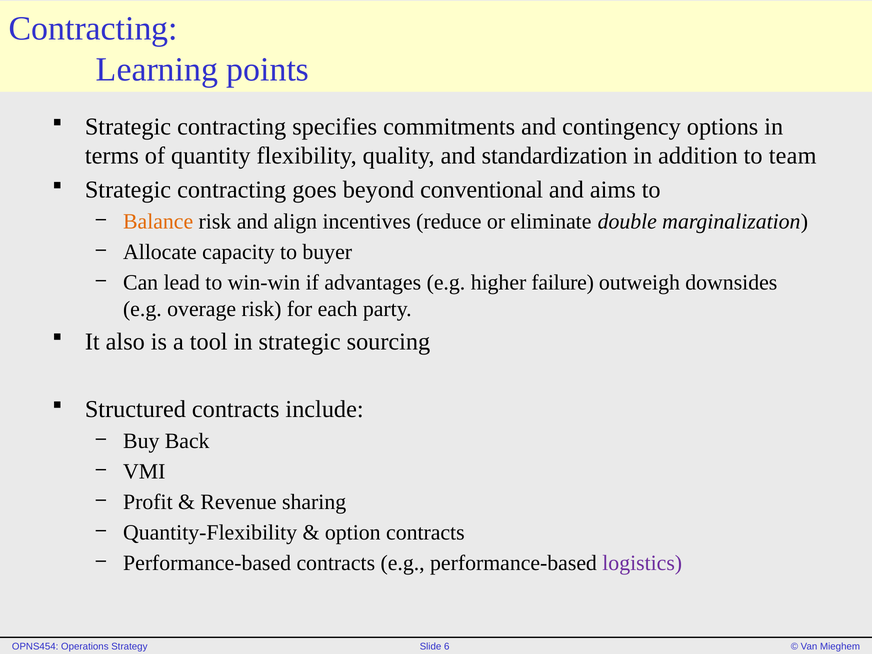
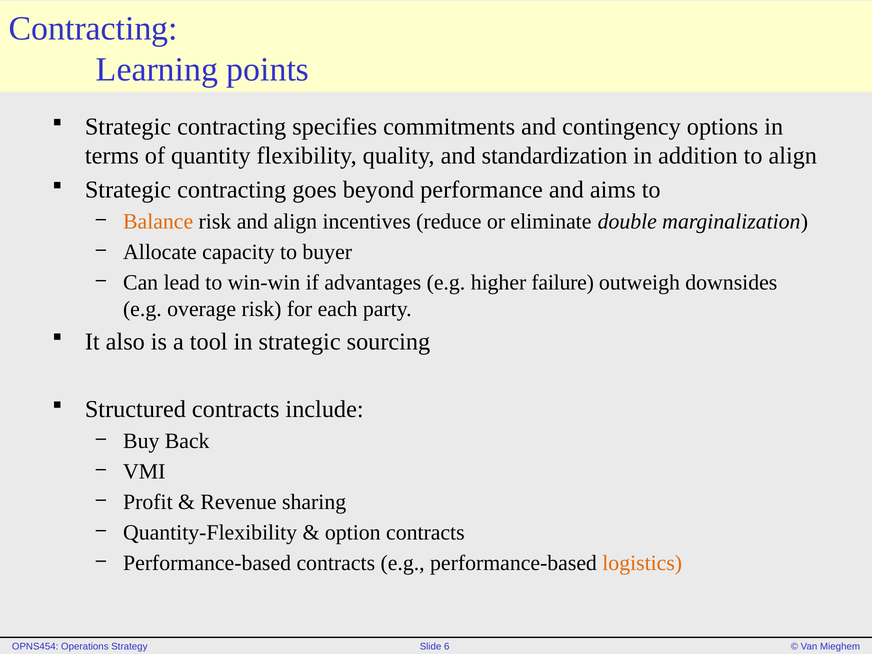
to team: team -> align (793, 156)
conventional: conventional -> performance (482, 190)
logistics colour: purple -> orange (642, 563)
